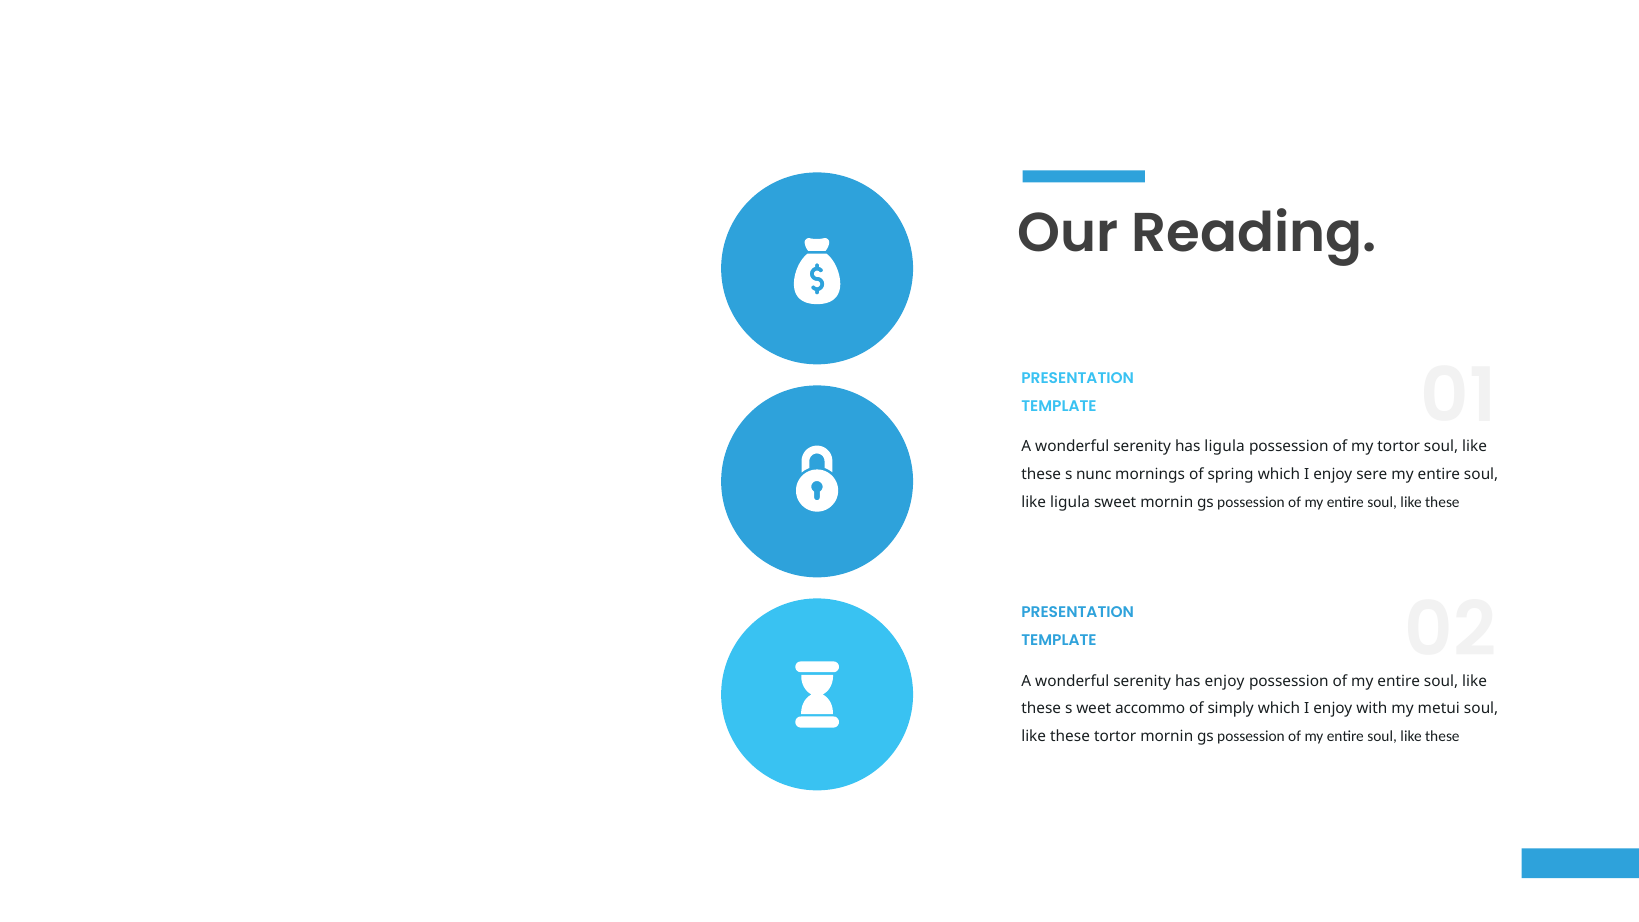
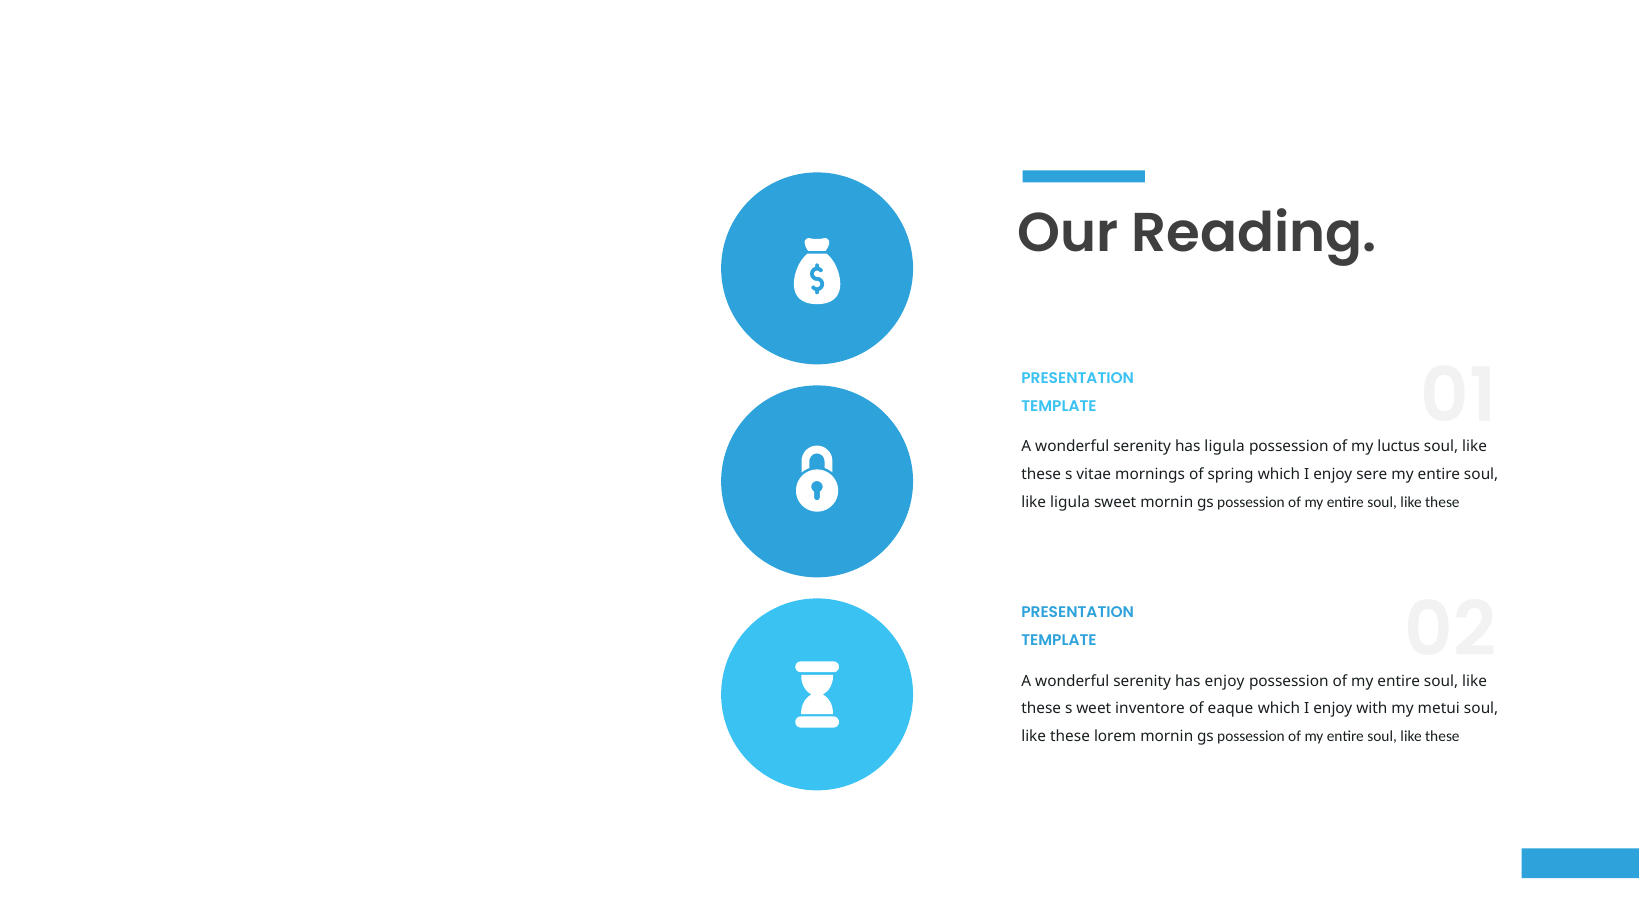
my tortor: tortor -> luctus (1399, 447)
nunc: nunc -> vitae (1094, 475)
accommo: accommo -> inventore (1150, 709)
simply: simply -> eaque (1231, 709)
these tortor: tortor -> lorem (1115, 737)
